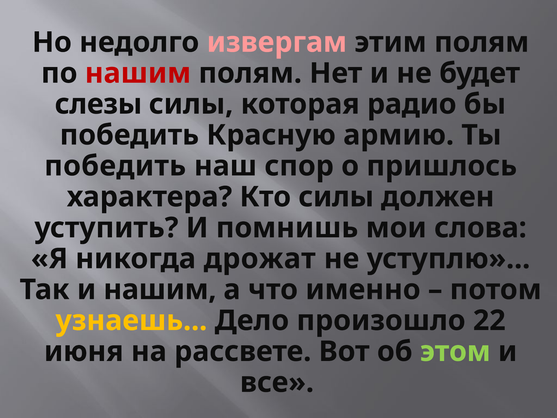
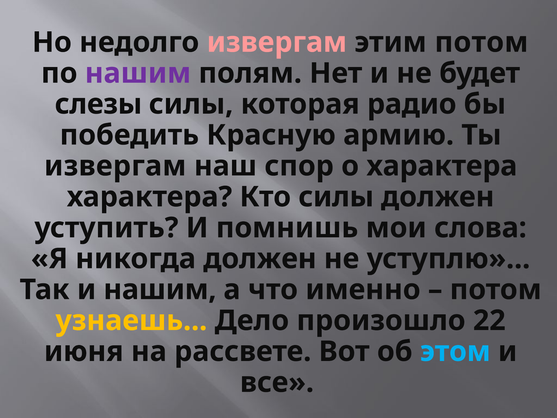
этим полям: полям -> потом (481, 42)
нашим colour: red -> purple (138, 73)
победить: победить -> извергам (115, 166)
о пришлось: пришлось -> характера (442, 166)
никогда дрожат: дрожат -> должен (260, 259)
этом colour: light green -> light blue (455, 351)
